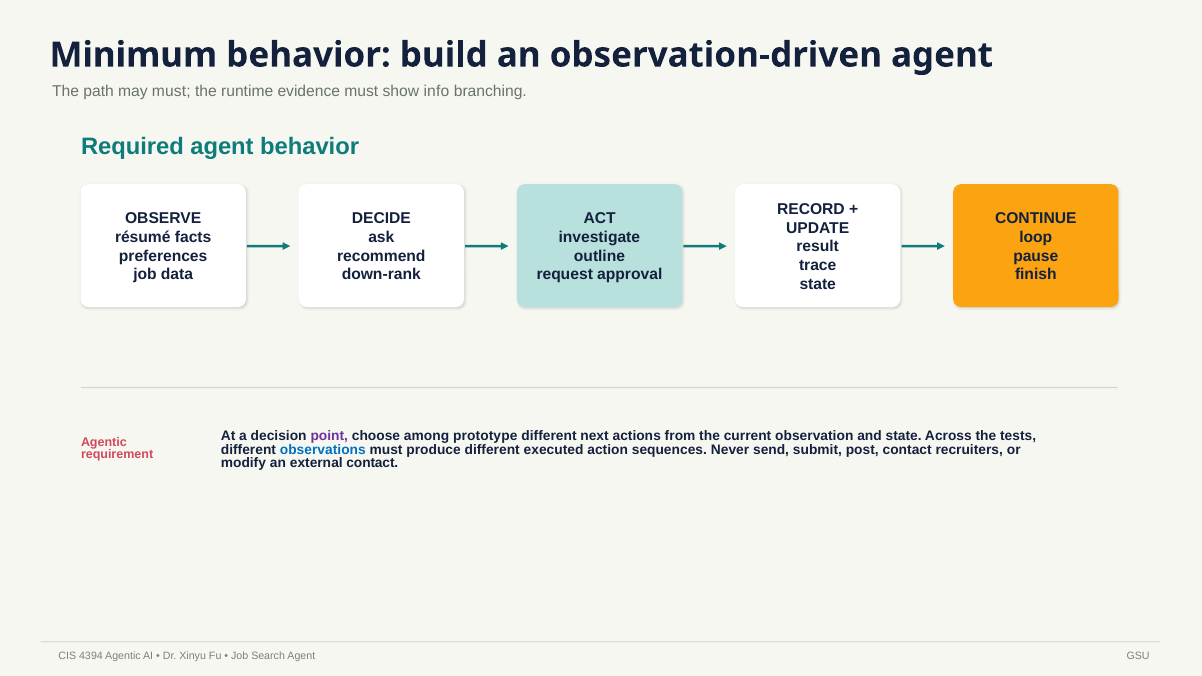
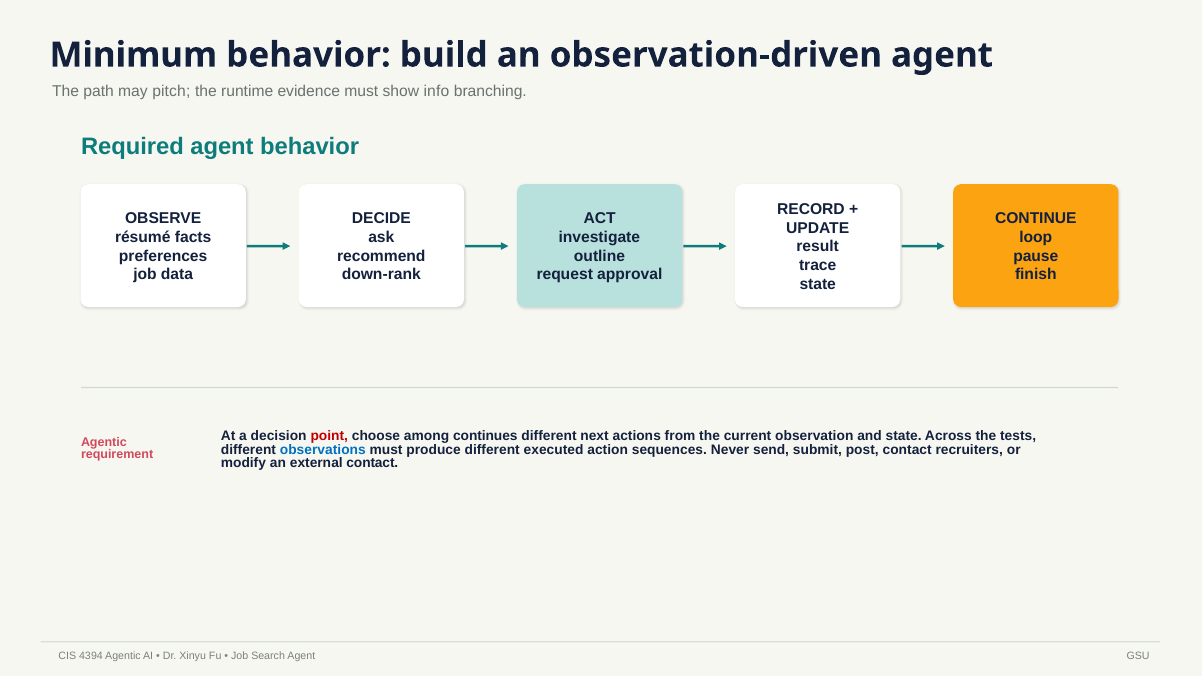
may must: must -> pitch (171, 92)
point colour: purple -> red (329, 436)
prototype: prototype -> continues (485, 436)
